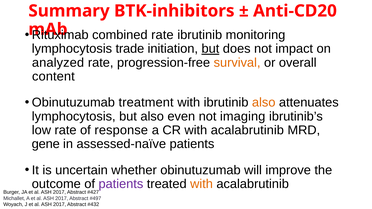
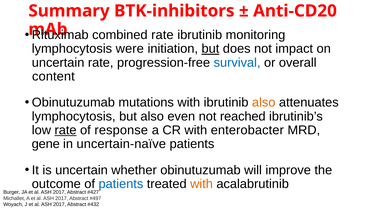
trade: trade -> were (130, 49)
analyzed: analyzed -> uncertain (58, 63)
survival colour: orange -> blue (237, 63)
treatment: treatment -> mutations (146, 103)
imaging: imaging -> reached (243, 116)
rate underline: none -> present (66, 130)
CR with acalabrutinib: acalabrutinib -> enterobacter (247, 130)
assessed-naïve: assessed-naïve -> uncertain-naïve (121, 144)
patients colour: purple -> blue (121, 184)
